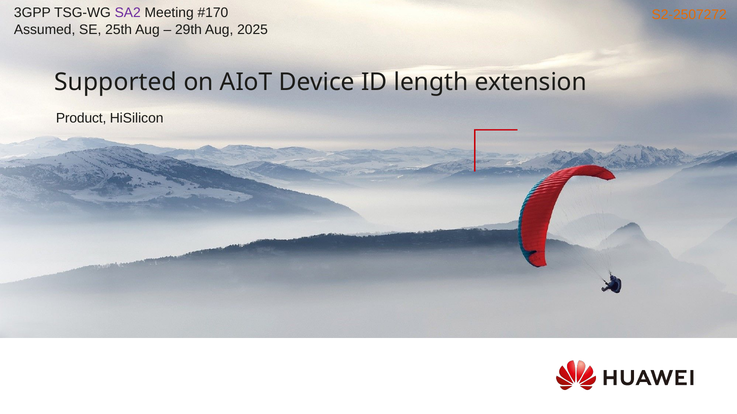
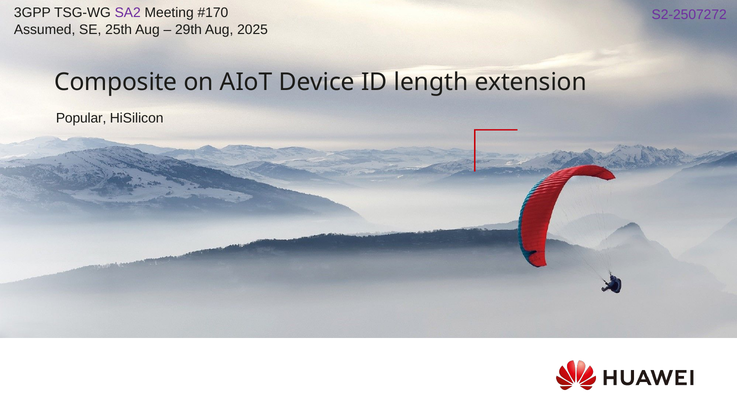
S2-2507272 colour: orange -> purple (689, 15)
Supported: Supported -> Composite (116, 82)
Product: Product -> Popular (81, 118)
